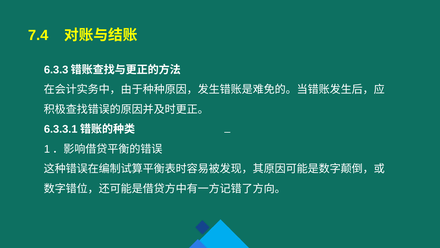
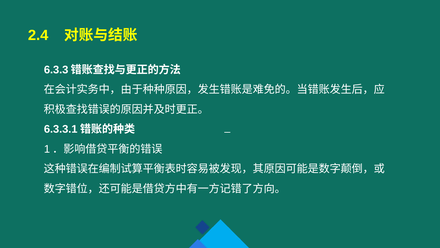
7.4: 7.4 -> 2.4 (38, 35)
